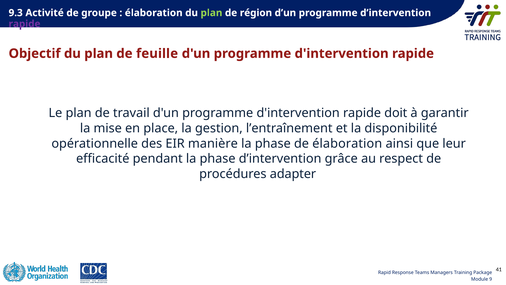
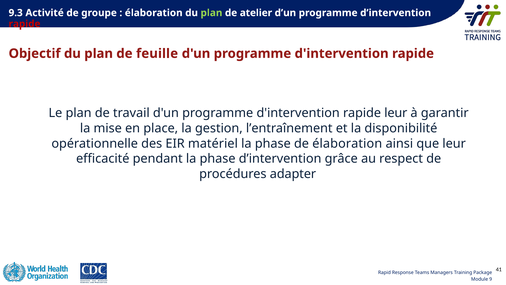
région: région -> atelier (256, 13)
rapide colour: purple -> red (25, 24)
rapide doit: doit -> leur (396, 113)
manière: manière -> matériel (213, 143)
